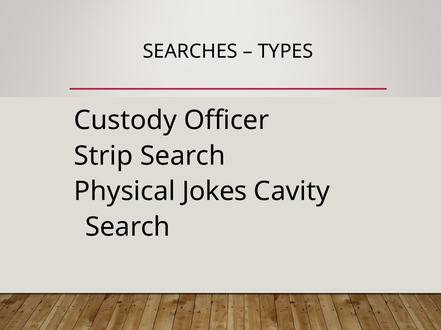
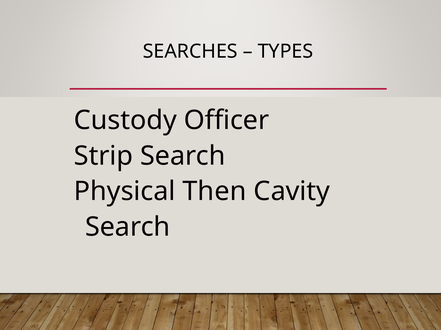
Jokes: Jokes -> Then (214, 192)
